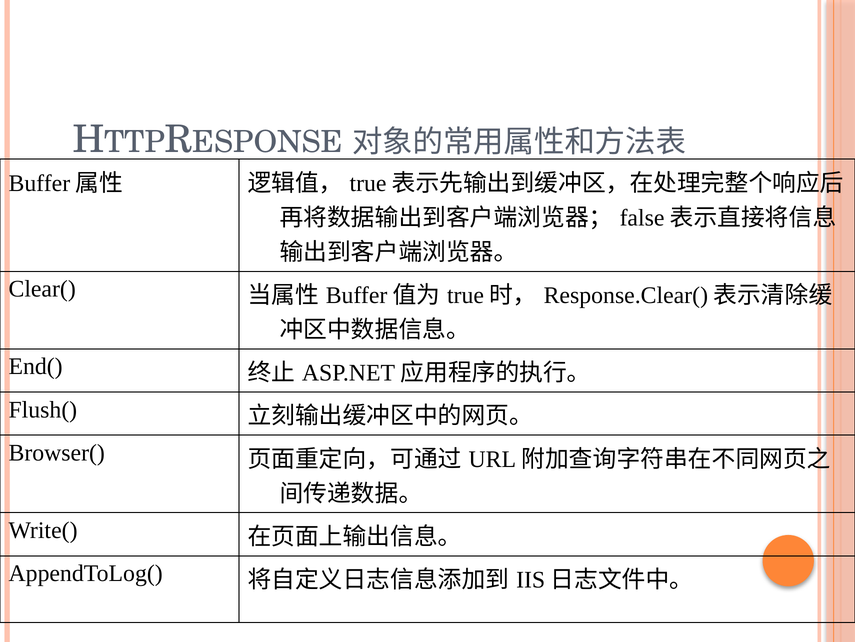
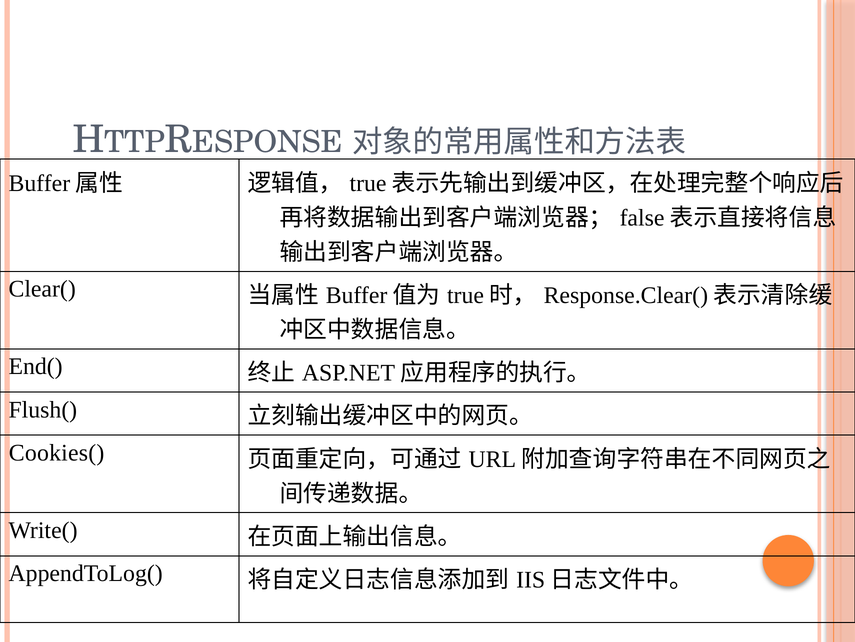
Browser(: Browser( -> Cookies( (57, 452)
